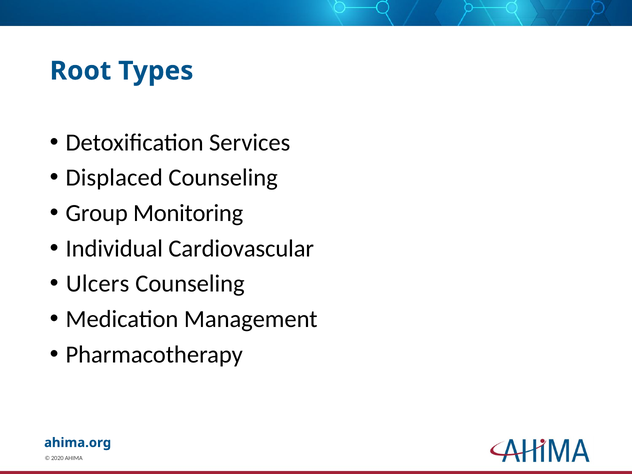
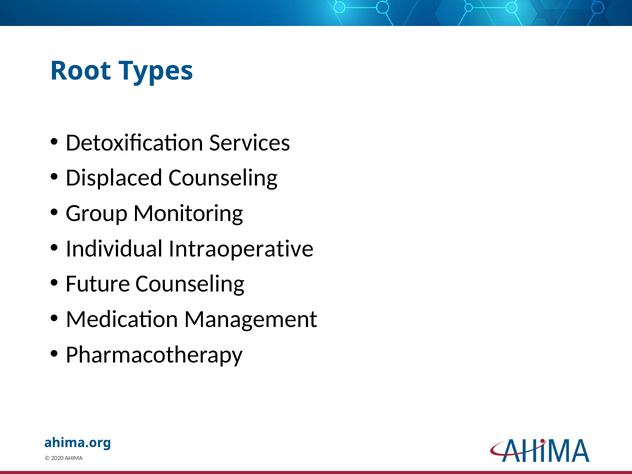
Cardiovascular: Cardiovascular -> Intraoperative (241, 248)
Ulcers: Ulcers -> Future (98, 284)
